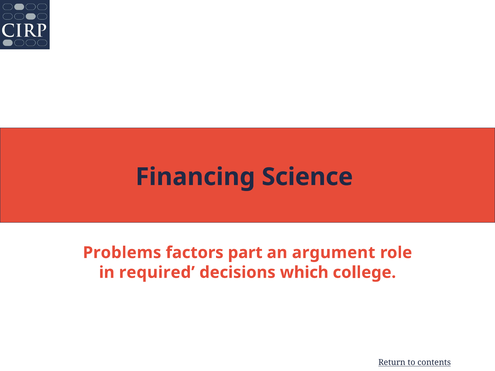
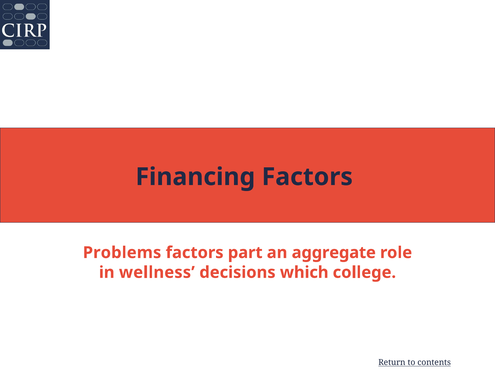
Financing Science: Science -> Factors (307, 177)
argument: argument -> aggregate (334, 253)
required: required -> wellness (157, 273)
